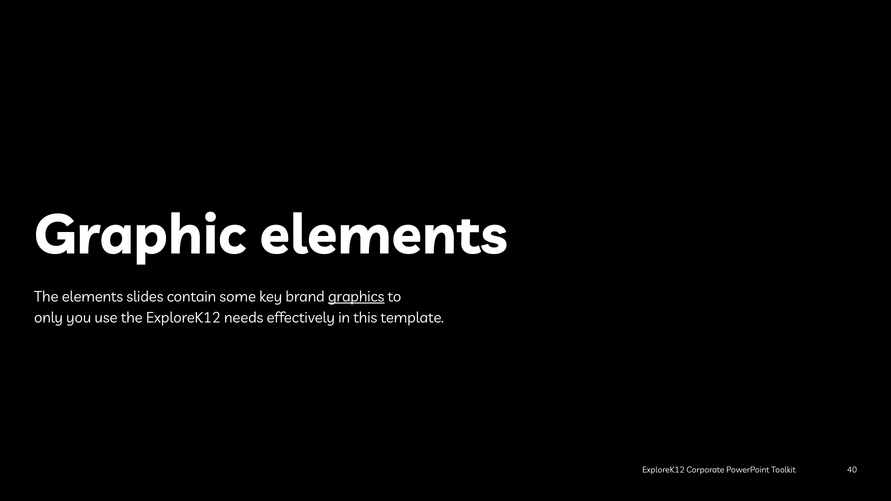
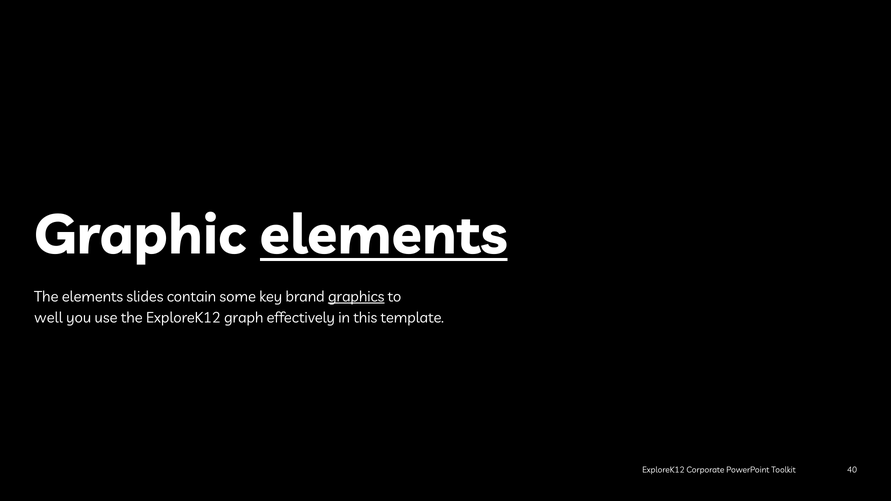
elements underline: none -> present (384, 236)
only: only -> well (48, 318)
needs: needs -> graph (244, 318)
